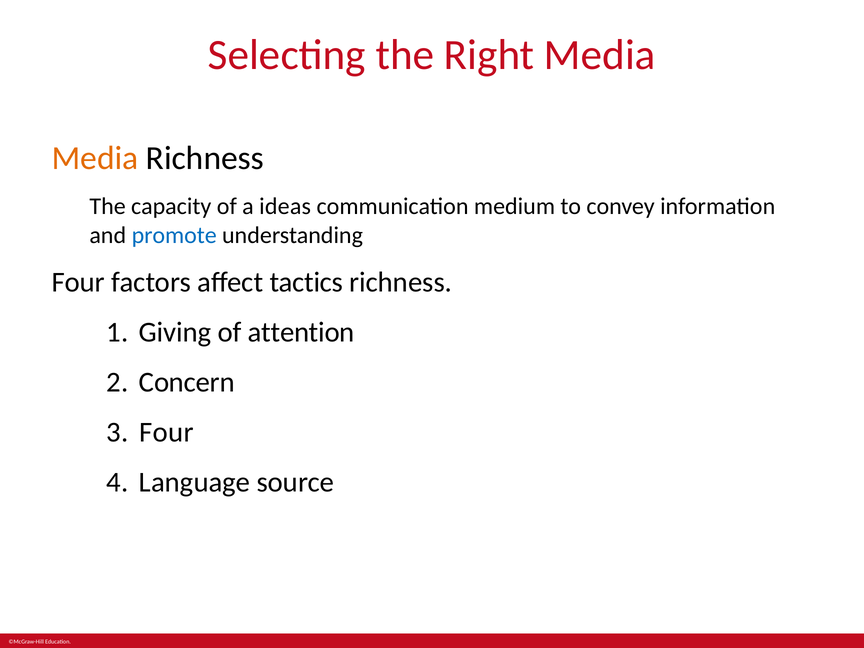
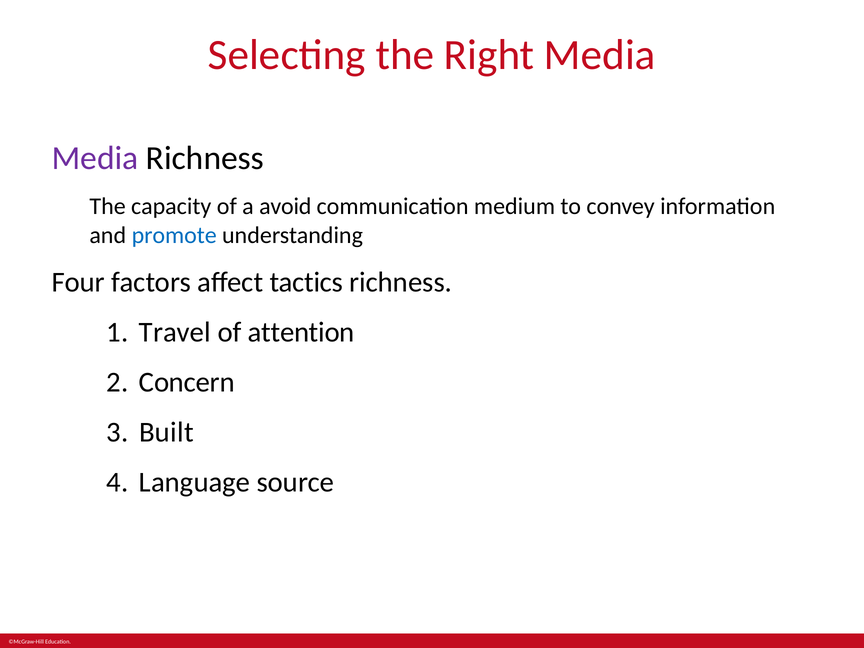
Media colour: orange -> purple (95, 158)
ideas: ideas -> avoid (285, 206)
Giving: Giving -> Travel (175, 332)
Four: Four -> Built (166, 432)
